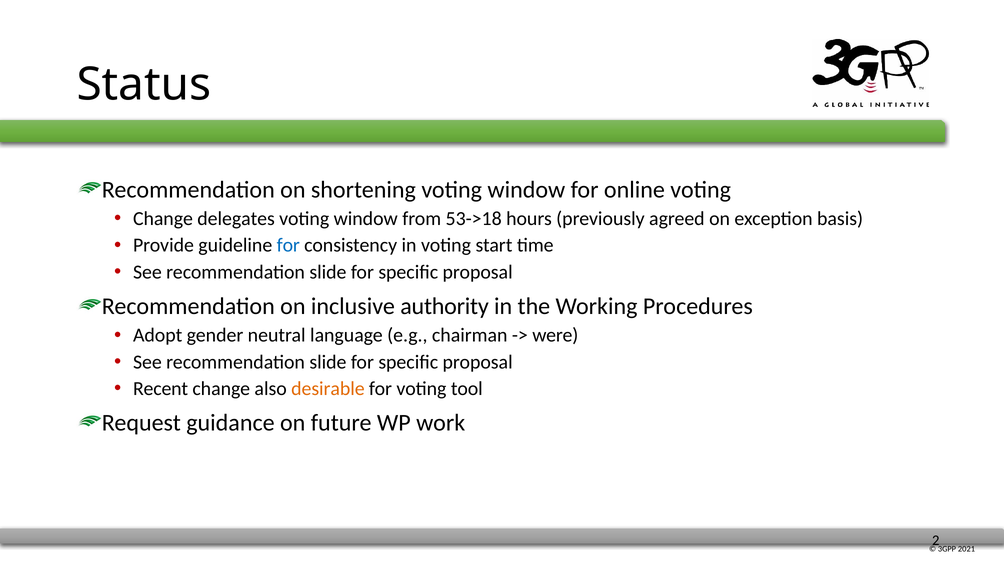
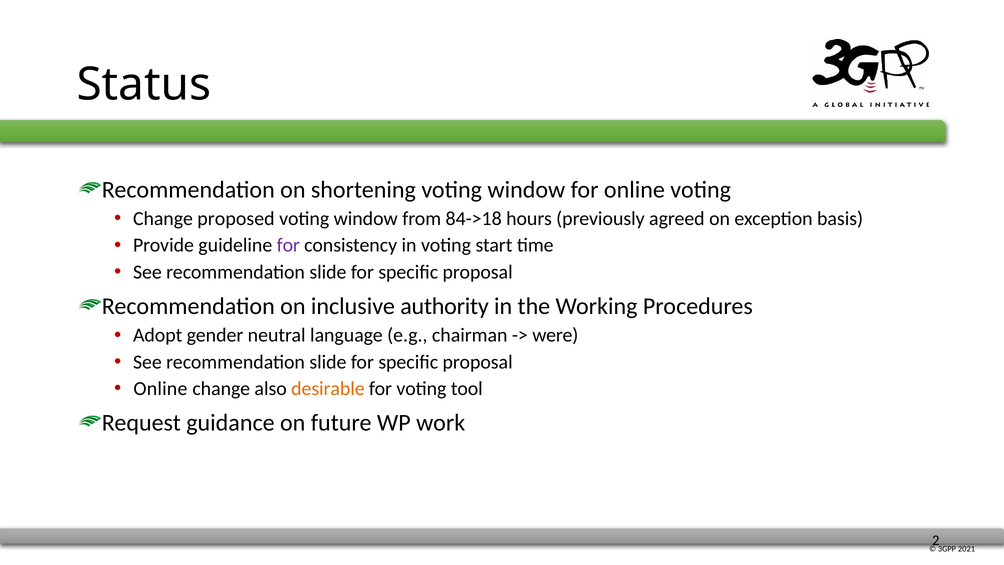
delegates: delegates -> proposed (236, 219)
53->18: 53->18 -> 84->18 (474, 219)
for colour: blue -> purple (288, 245)
Recent: Recent -> Online (160, 388)
